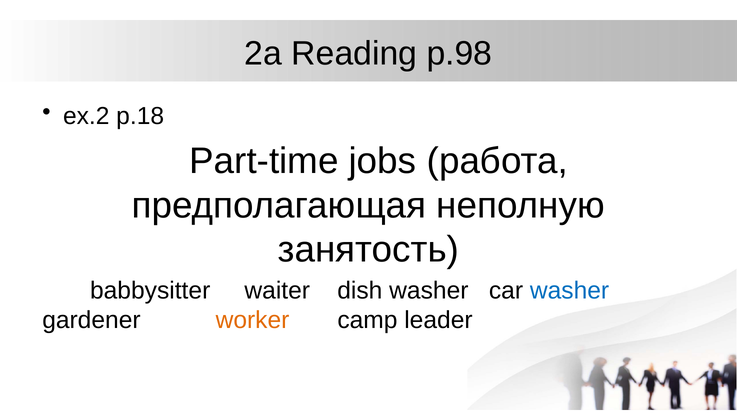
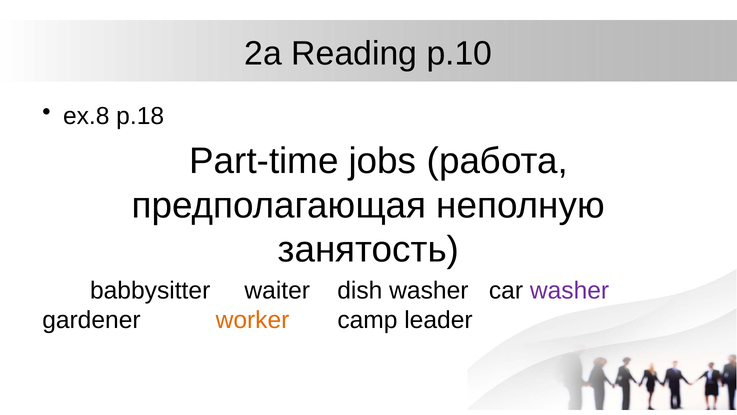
p.98: p.98 -> p.10 (459, 54)
ex.2: ex.2 -> ex.8 (86, 116)
washer colour: blue -> purple (570, 290)
